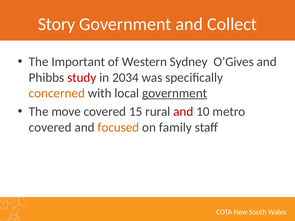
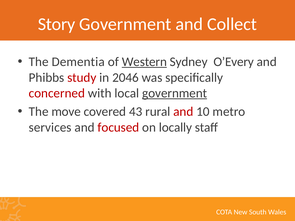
Important: Important -> Dementia (78, 62)
Western underline: none -> present (144, 62)
O’Gives: O’Gives -> O’Every (234, 62)
2034: 2034 -> 2046 (125, 78)
concerned colour: orange -> red (57, 93)
15: 15 -> 43 (136, 112)
covered: covered -> services (50, 127)
focused colour: orange -> red (118, 127)
family: family -> locally (175, 127)
